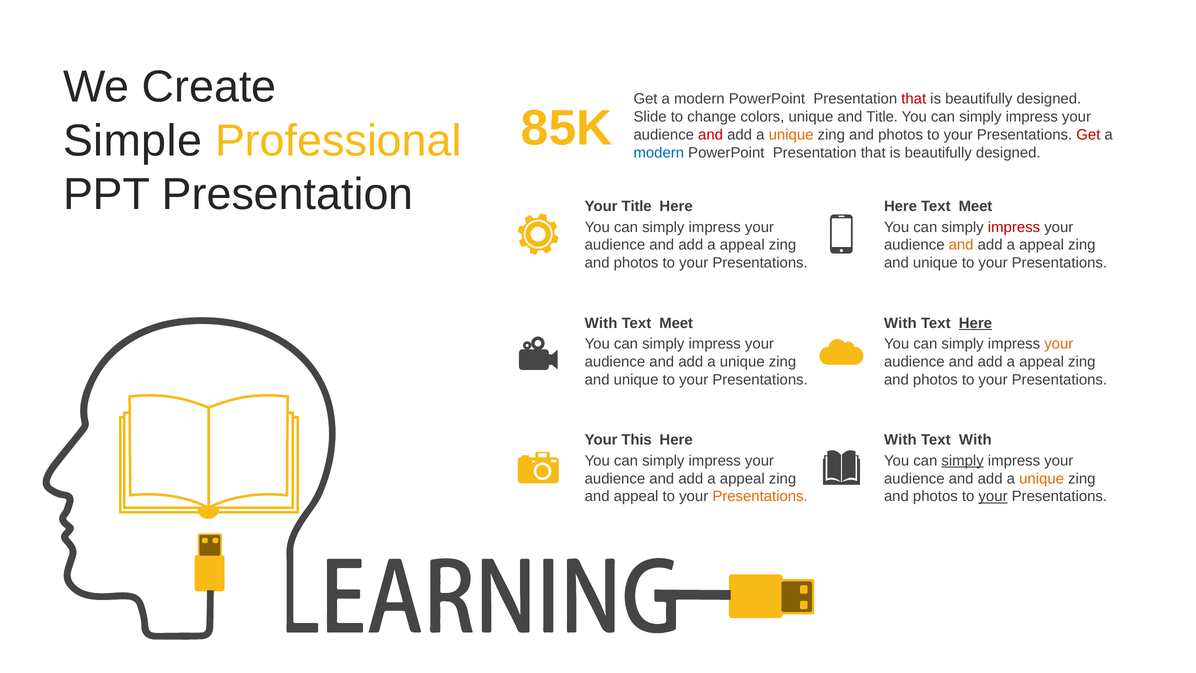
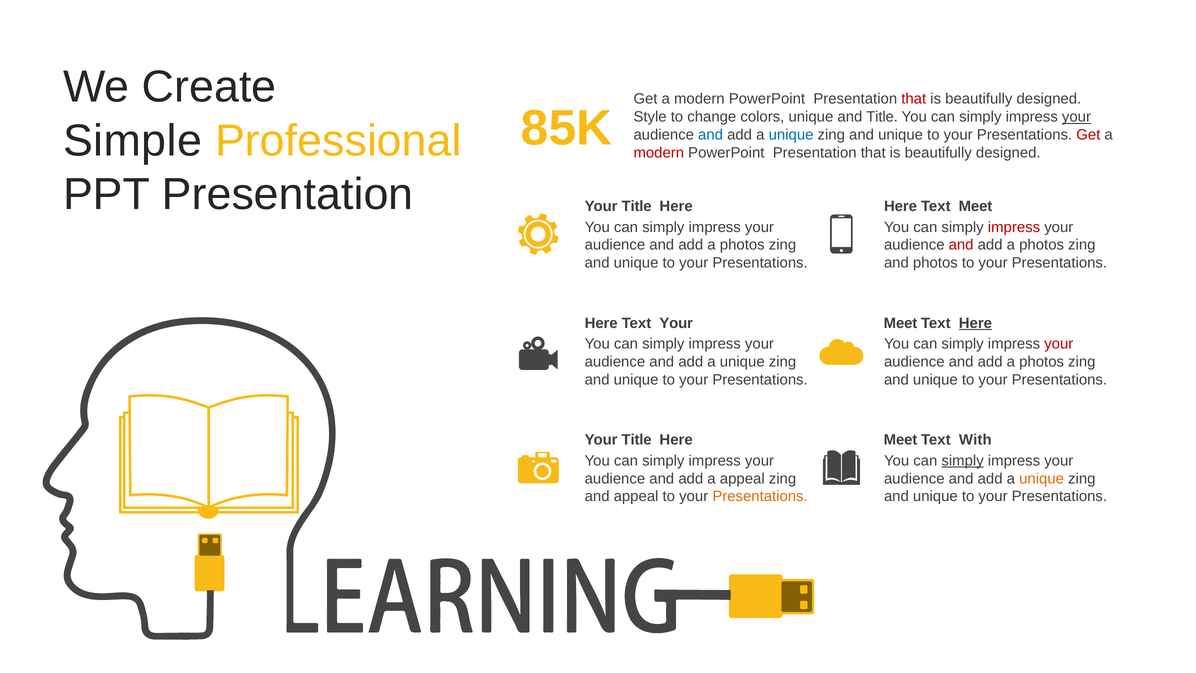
Slide: Slide -> Style (650, 117)
your underline: none -> present (1076, 117)
and colour: red -> blue (711, 135)
unique colour: orange -> blue (791, 135)
photos: photos -> unique (901, 135)
modern colour: blue -> red (659, 153)
appeal: appeal -> photos (742, 245)
and colour: orange -> red (961, 245)
appeal: appeal -> photos (1042, 245)
photos: photos -> unique (636, 263)
unique: unique -> photos (935, 263)
With: With -> Here (601, 323)
Meet: Meet -> Your (676, 323)
With: With -> Meet (901, 323)
your colour: orange -> red (1059, 344)
appeal: appeal -> photos (1042, 362)
photos: photos -> unique (935, 380)
This: This -> Title (637, 440)
With: With -> Meet (901, 440)
photos: photos -> unique (935, 496)
your underline: present -> none (993, 496)
